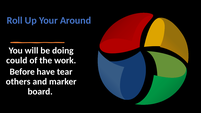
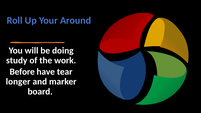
could: could -> study (17, 60)
others: others -> longer (18, 82)
